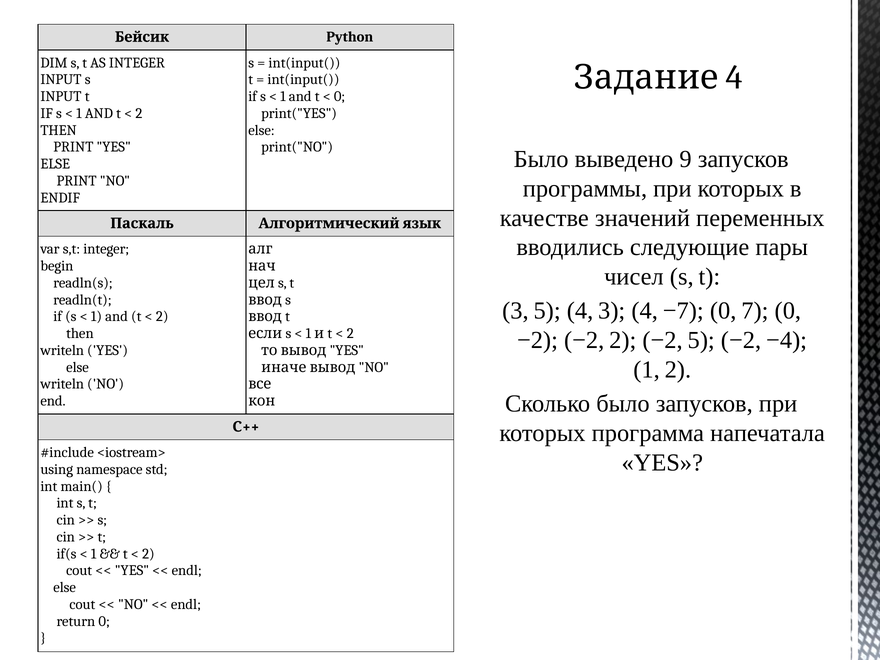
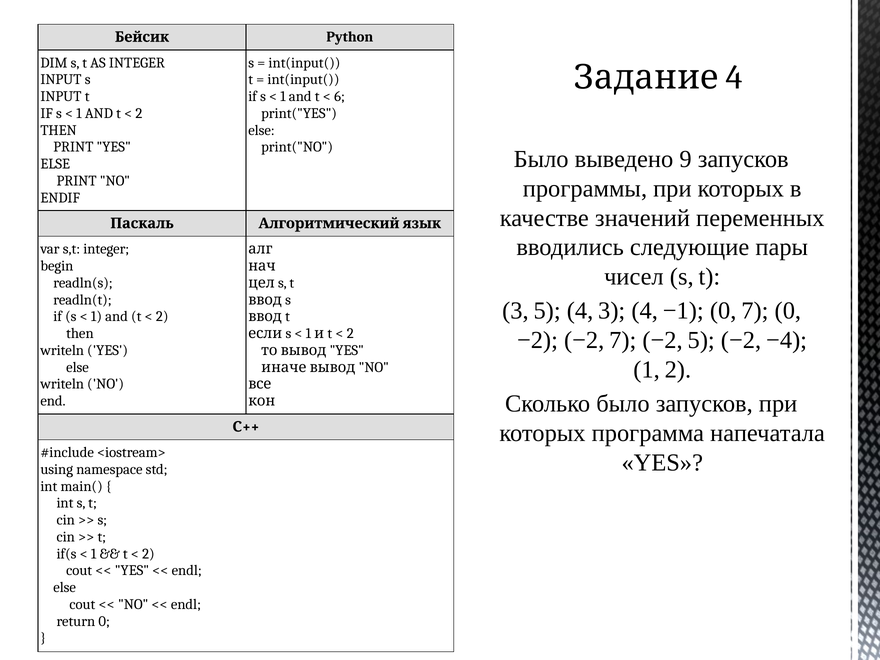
0: 0 -> 6 (340, 96)
−7: −7 -> −1 (683, 311)
−2 2: 2 -> 7 (623, 340)
